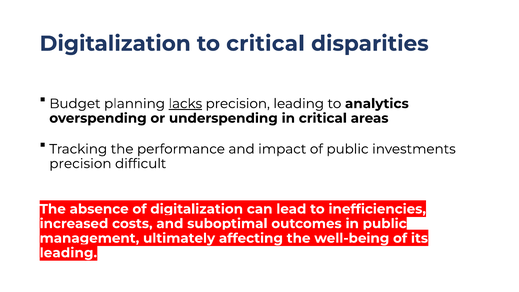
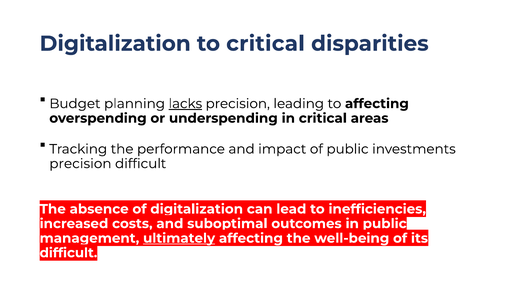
to analytics: analytics -> affecting (377, 104)
ultimately underline: none -> present (179, 238)
leading: leading -> difficult (68, 253)
